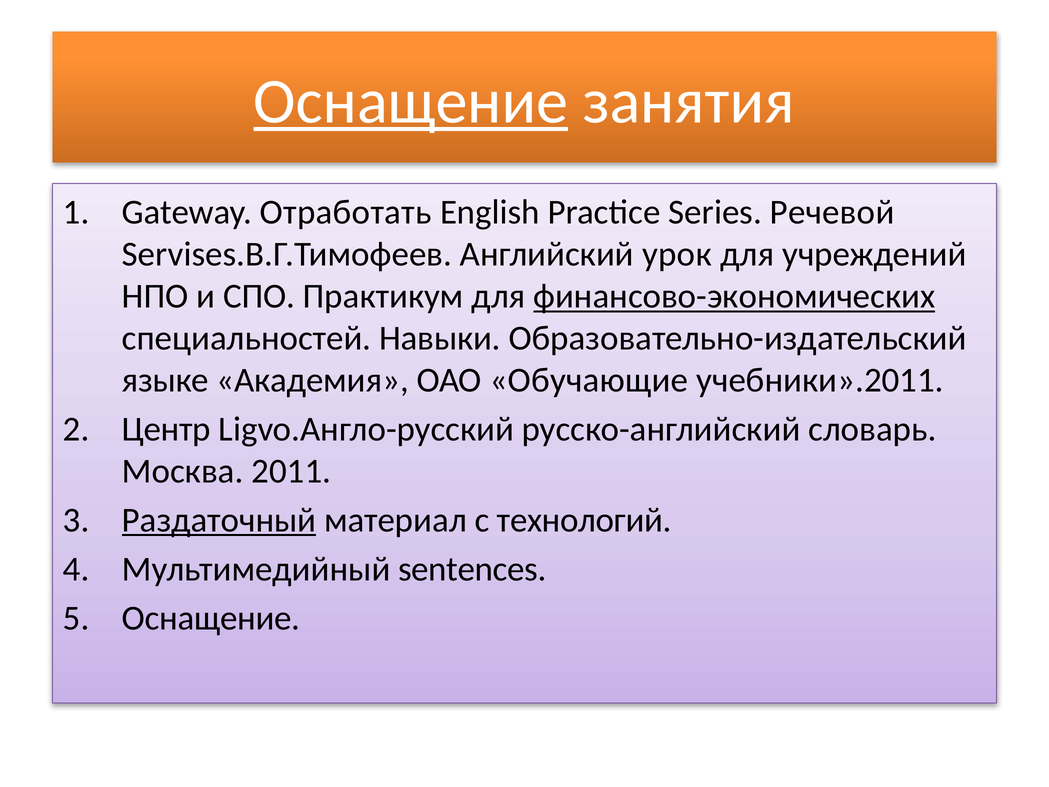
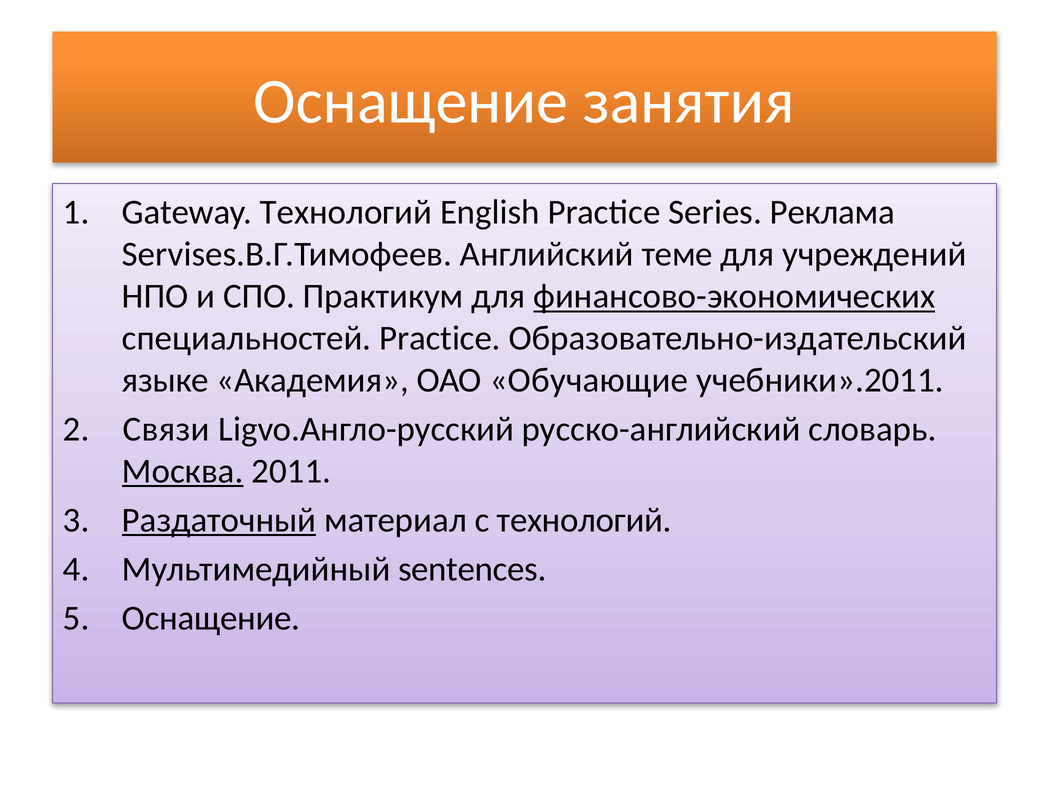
Оснащение underline: present -> none (411, 102)
Gateway Отработать: Отработать -> Технологий (346, 212)
Речевой: Речевой -> Реклама (832, 212)
урок: урок -> теме (677, 254)
специальностей Навыки: Навыки -> Practice (440, 338)
Центр: Центр -> Связи (166, 429)
Москва underline: none -> present (183, 471)
